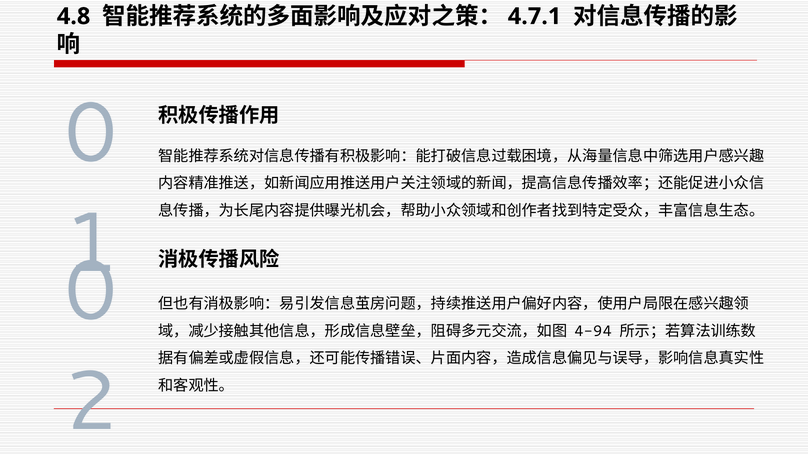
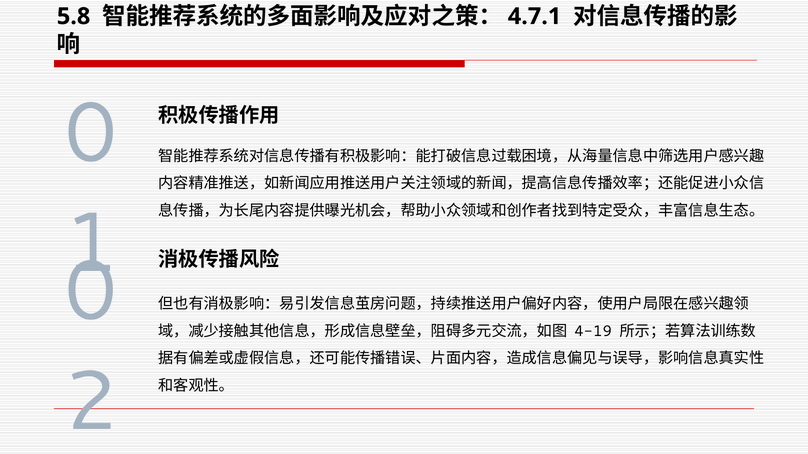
4.8: 4.8 -> 5.8 (74, 16)
4-94: 4-94 -> 4-19 (593, 331)
